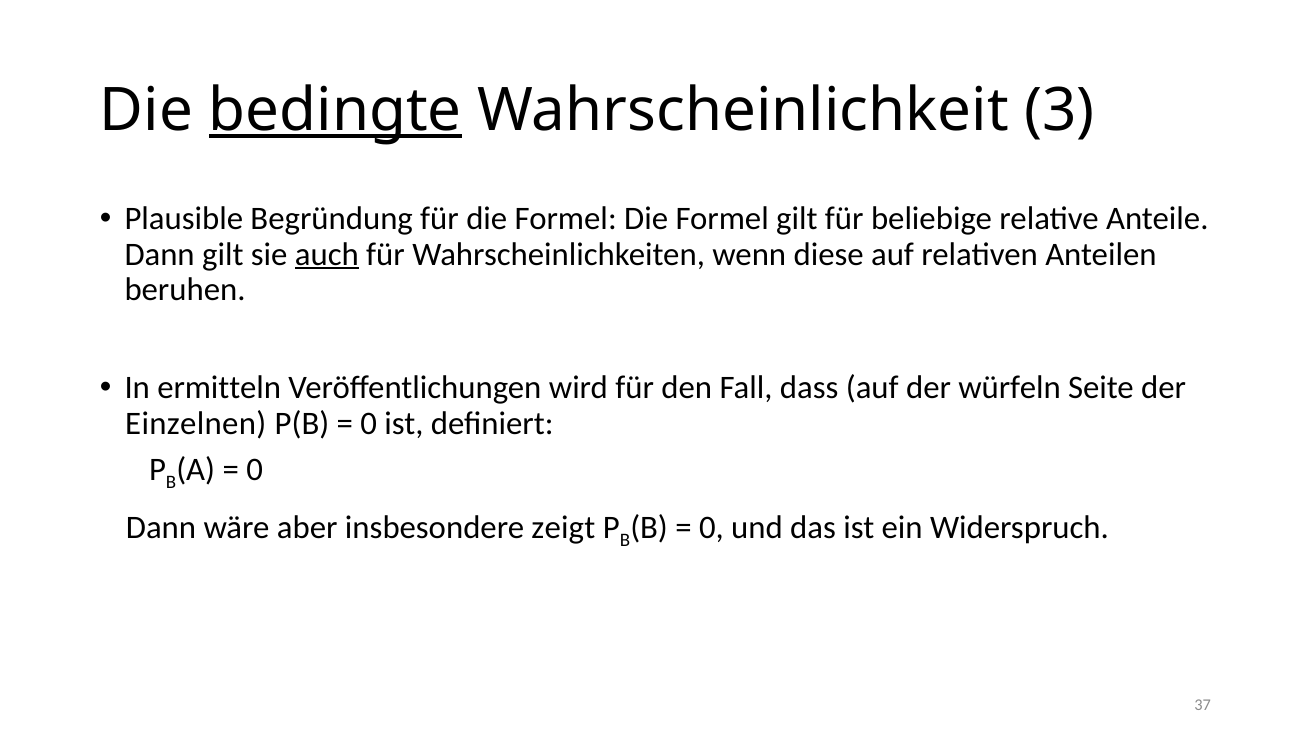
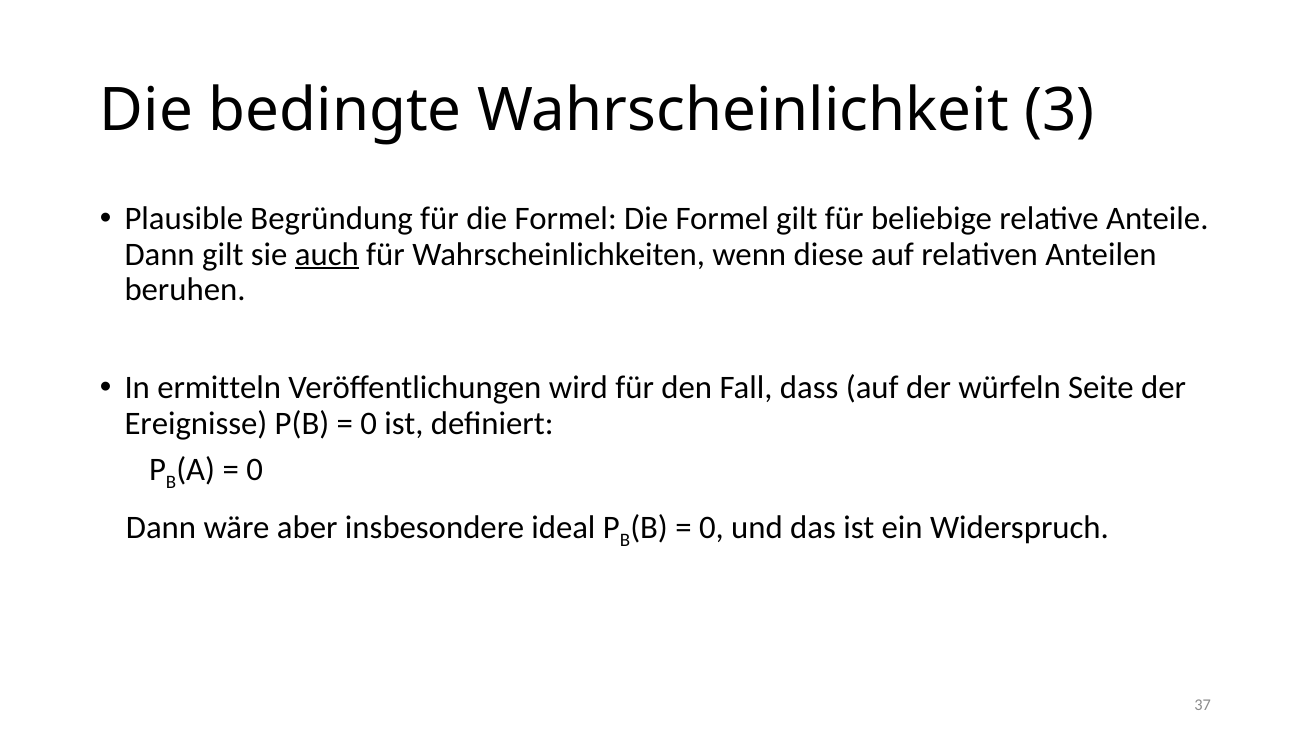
bedingte underline: present -> none (335, 110)
Einzelnen: Einzelnen -> Ereignisse (196, 423)
zeigt: zeigt -> ideal (563, 527)
